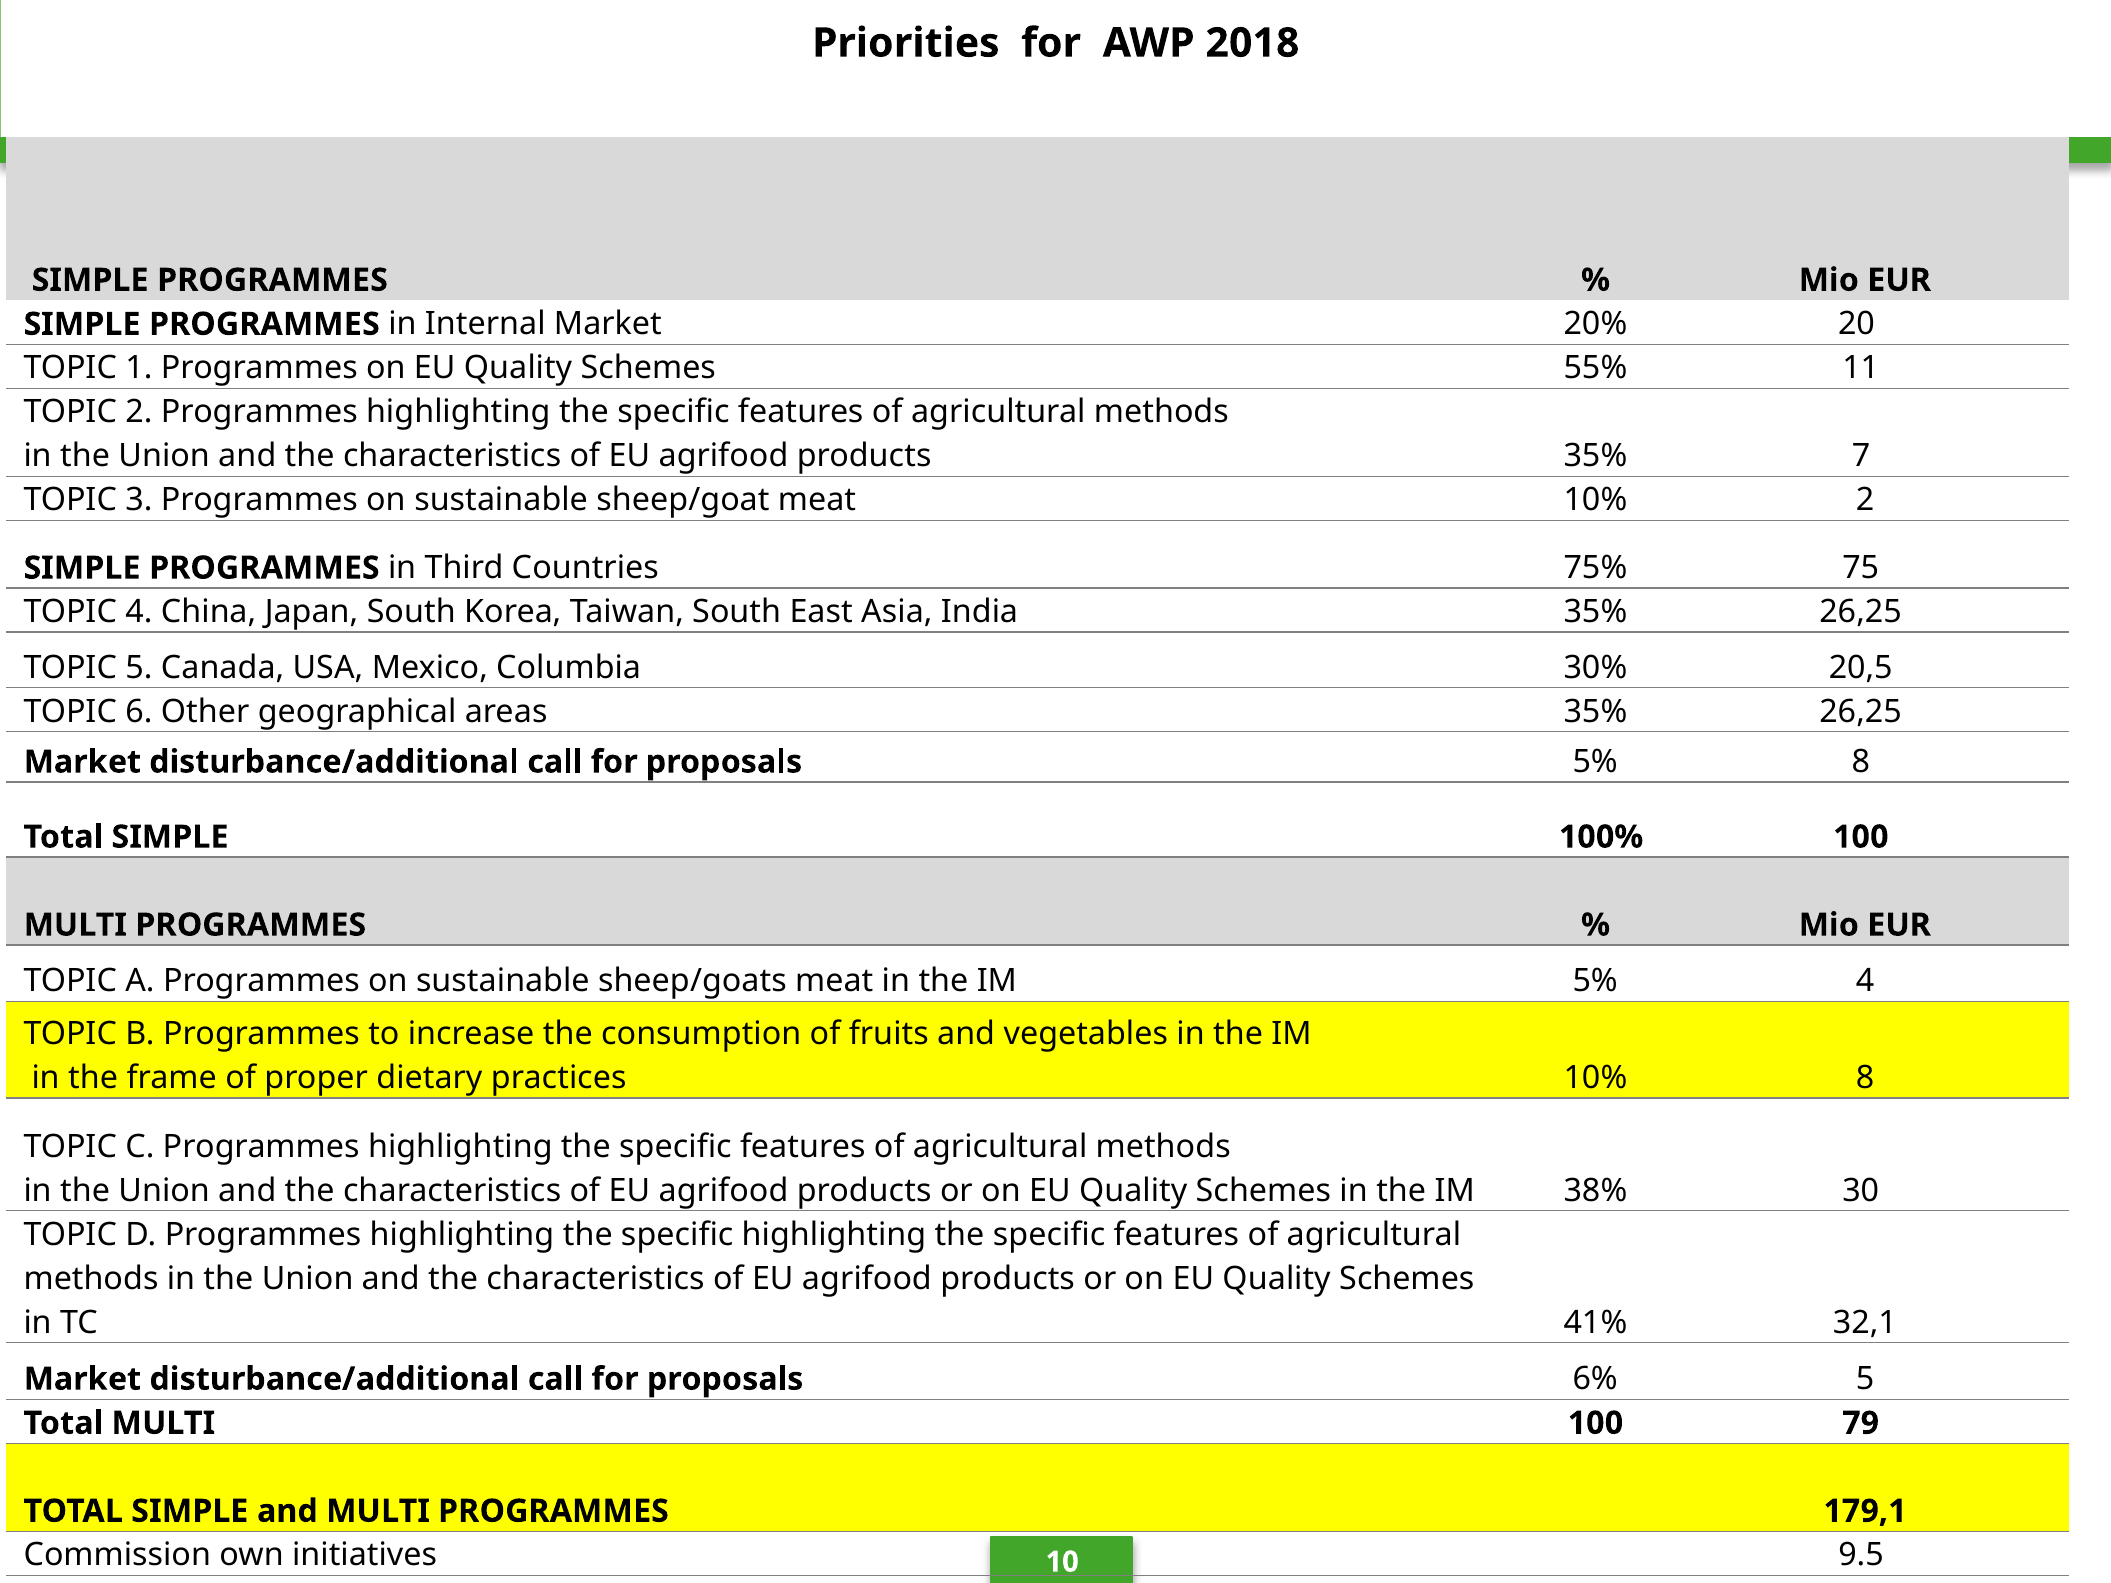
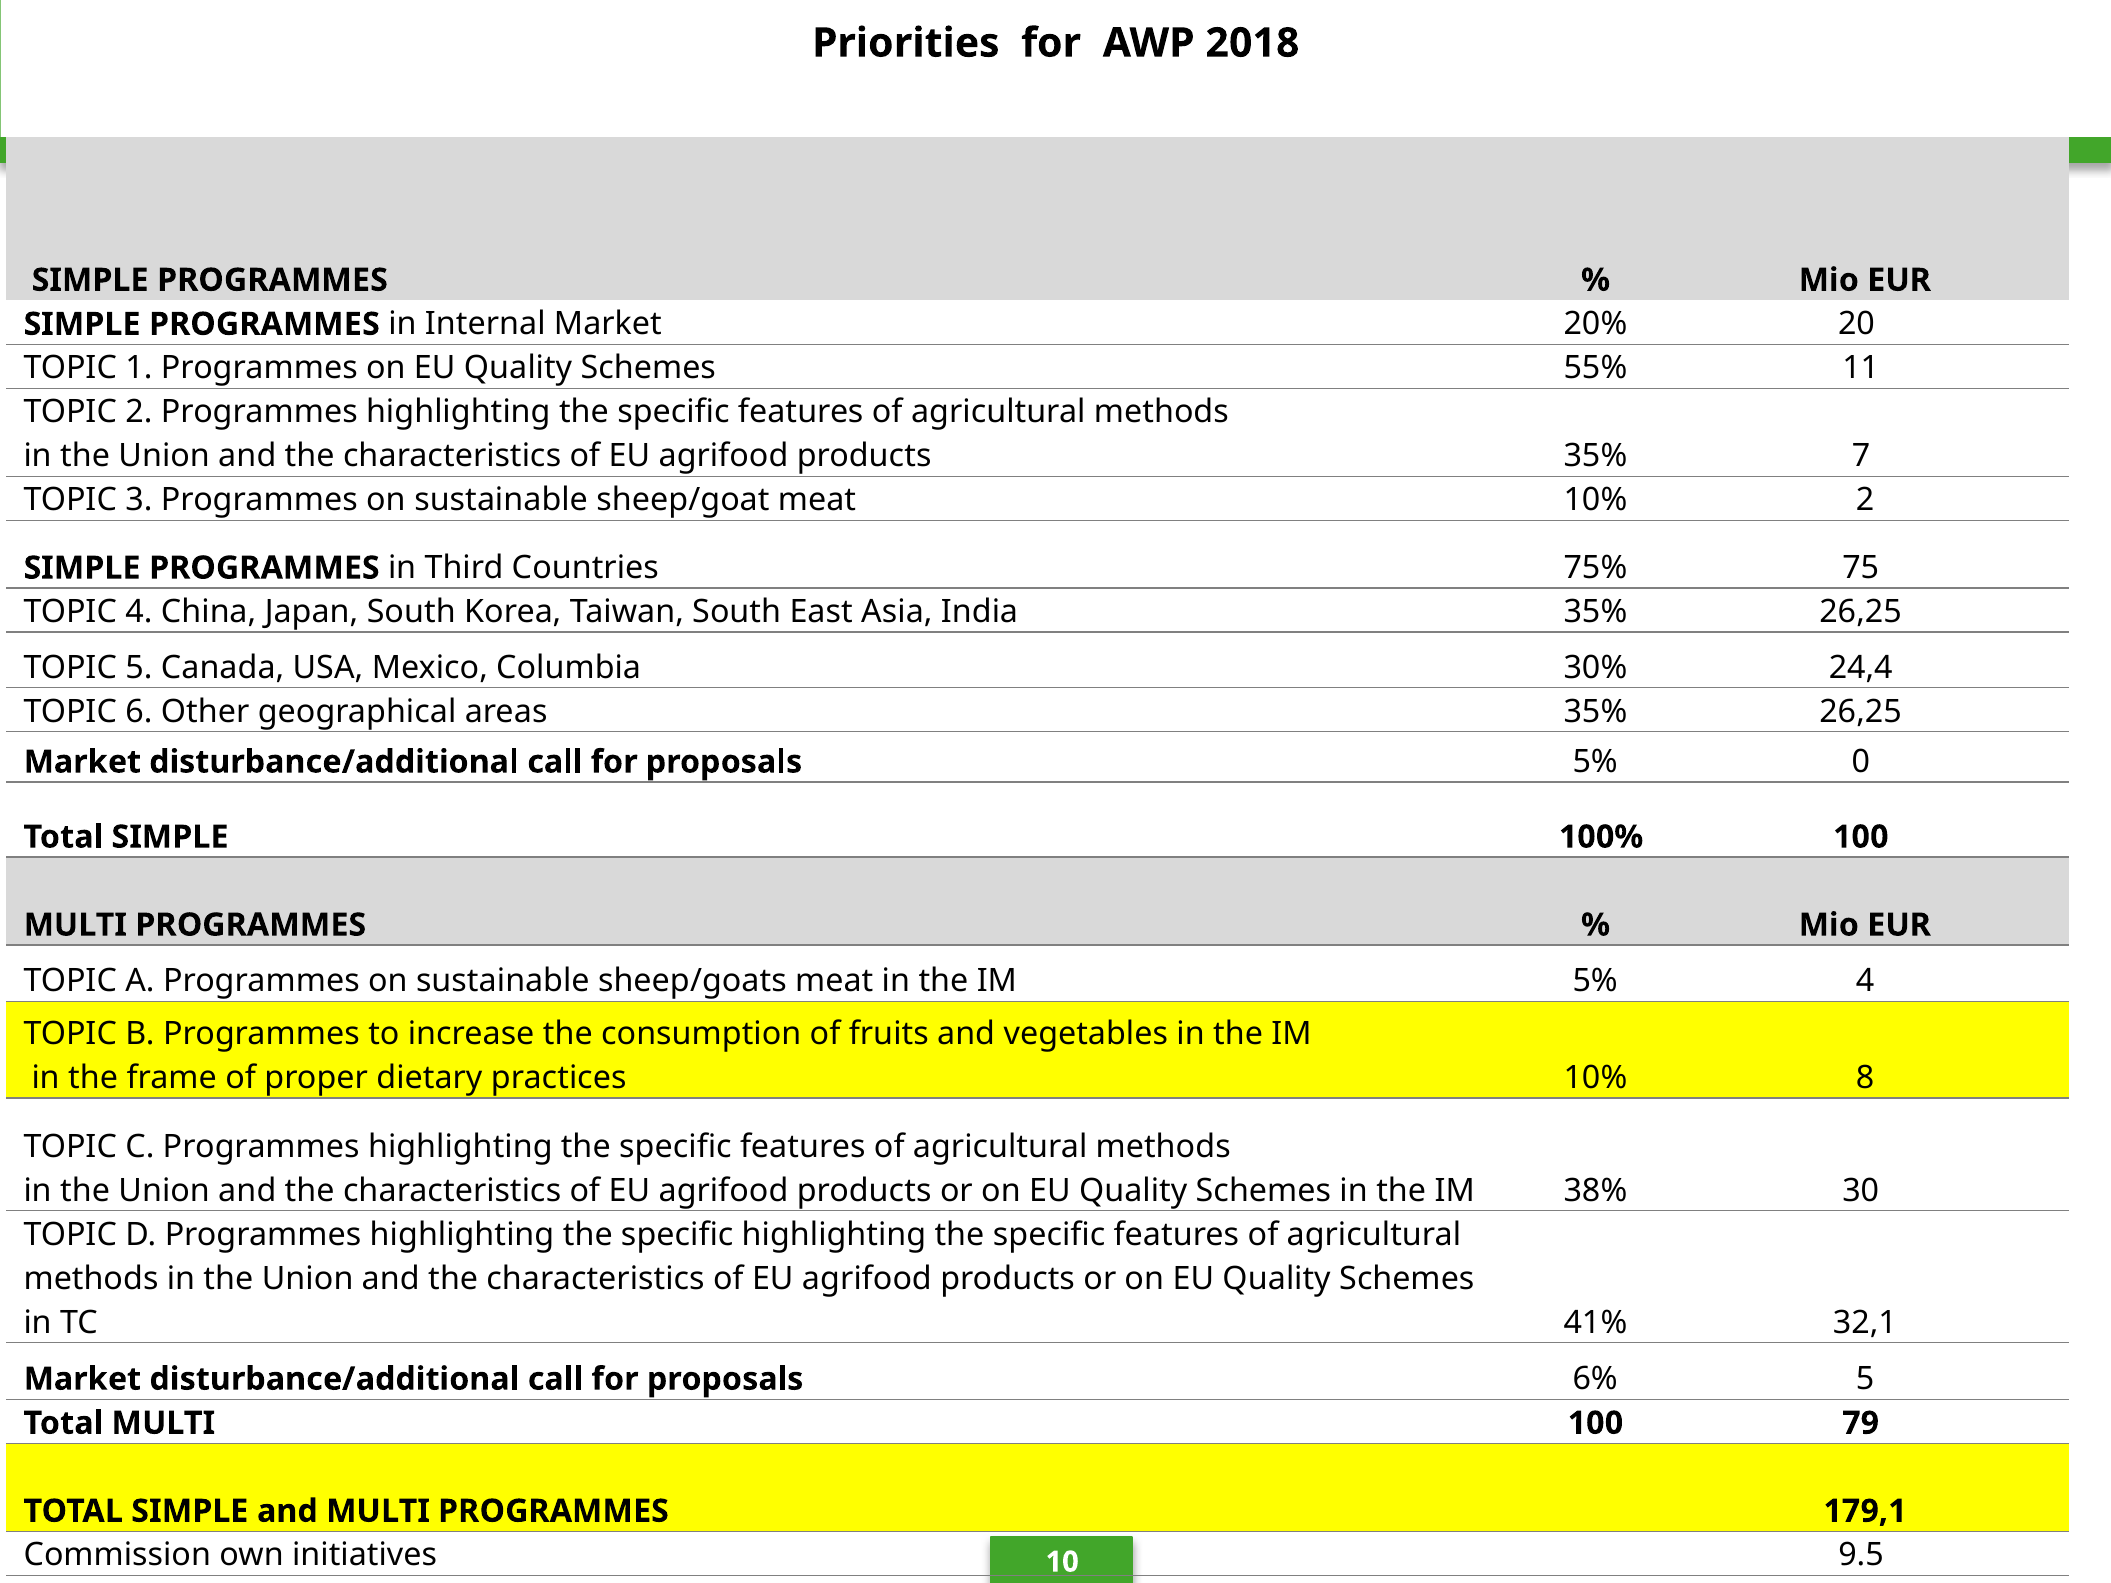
20,5: 20,5 -> 24,4 (1861, 668)
5% 8: 8 -> 0 (1861, 762)
